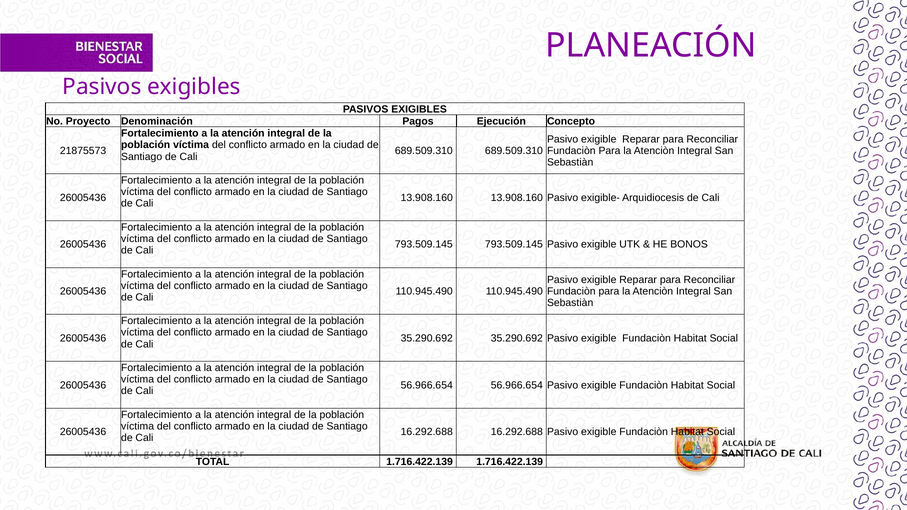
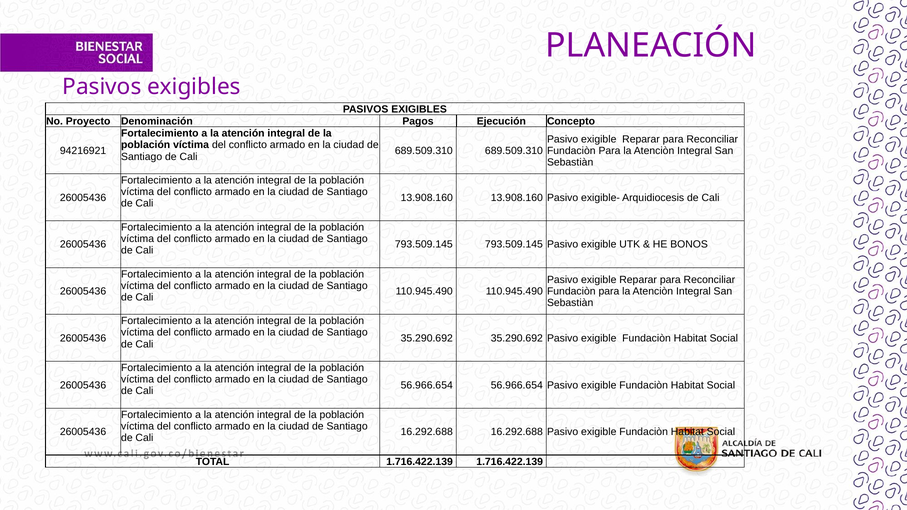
21875573: 21875573 -> 94216921 (83, 151)
